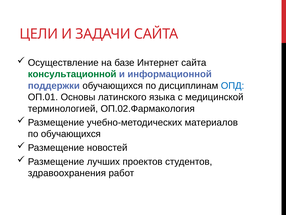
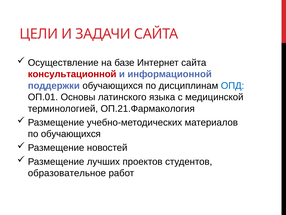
консультационной colour: green -> red (72, 74)
ОП.02.Фармакология: ОП.02.Фармакология -> ОП.21.Фармакология (148, 108)
здравоохранения: здравоохранения -> образовательное (67, 173)
